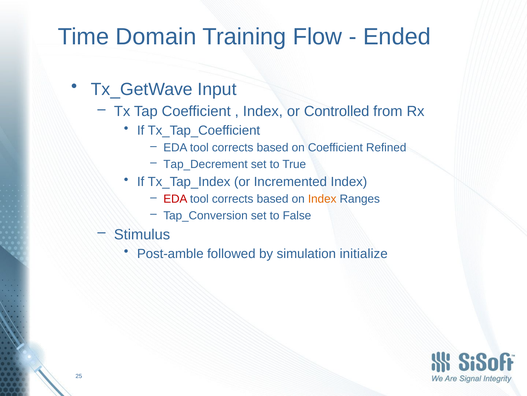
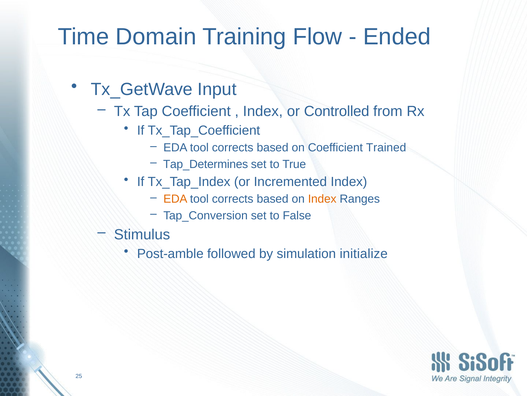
Refined: Refined -> Trained (386, 147)
Tap_Decrement: Tap_Decrement -> Tap_Determines (206, 164)
EDA colour: red -> orange (175, 199)
